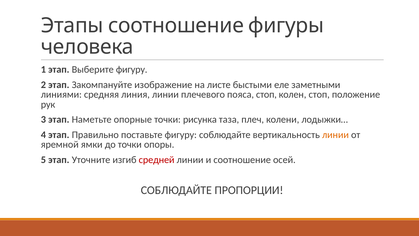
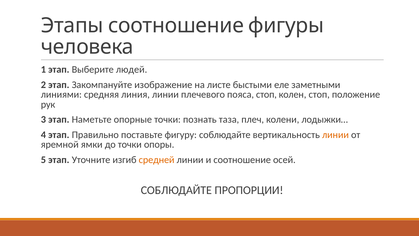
Выберите фигуру: фигуру -> людей (132, 69)
рисунка: рисунка -> познать (200, 119)
средней colour: red -> orange (157, 160)
